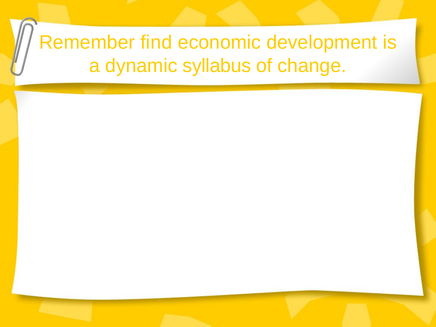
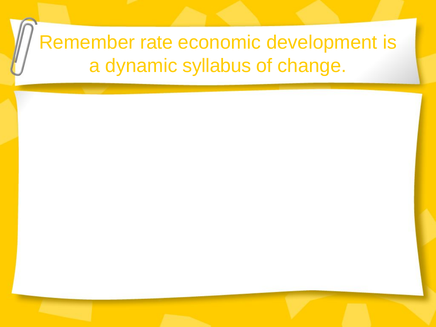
find: find -> rate (156, 42)
